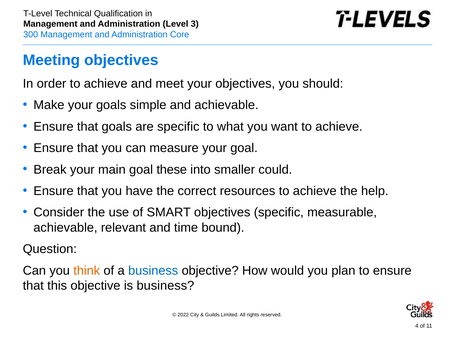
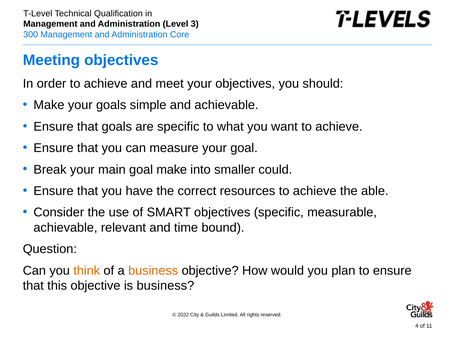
goal these: these -> make (172, 170)
help: help -> able (375, 191)
business colour: blue -> orange (153, 271)
